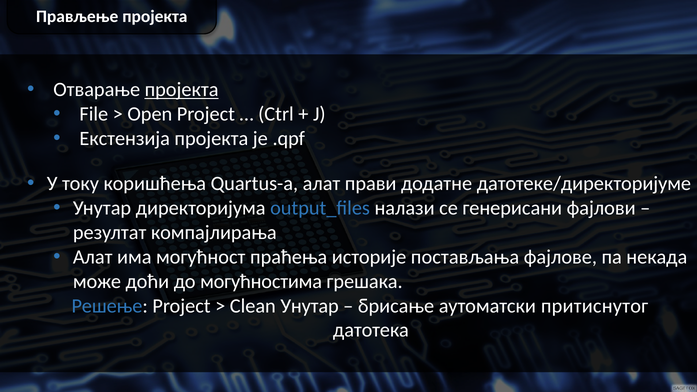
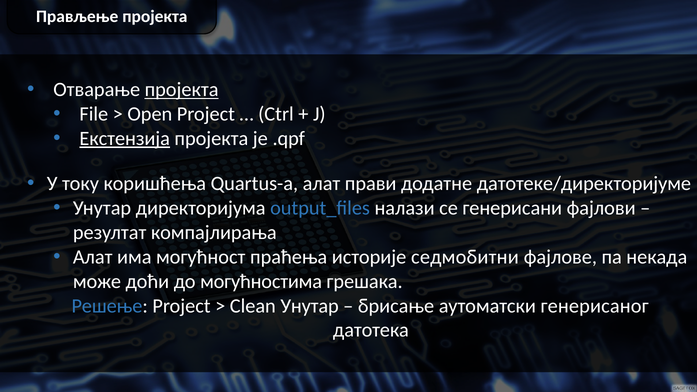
Екстензија underline: none -> present (125, 138)
постављања: постављања -> седмобитни (465, 257)
притиснутог: притиснутог -> генерисаног (595, 306)
